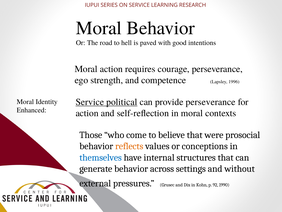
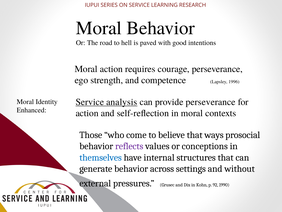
political: political -> analysis (122, 102)
were: were -> ways (214, 135)
reflects colour: orange -> purple (129, 146)
